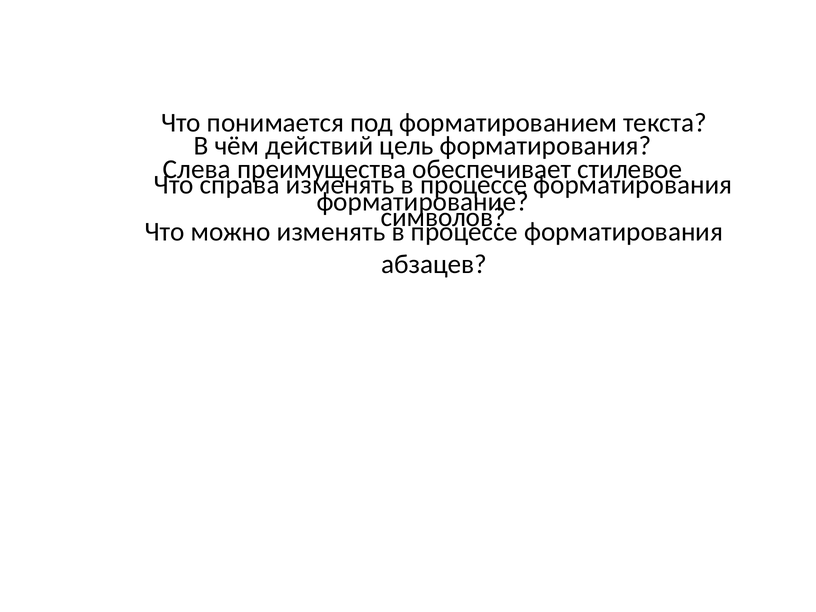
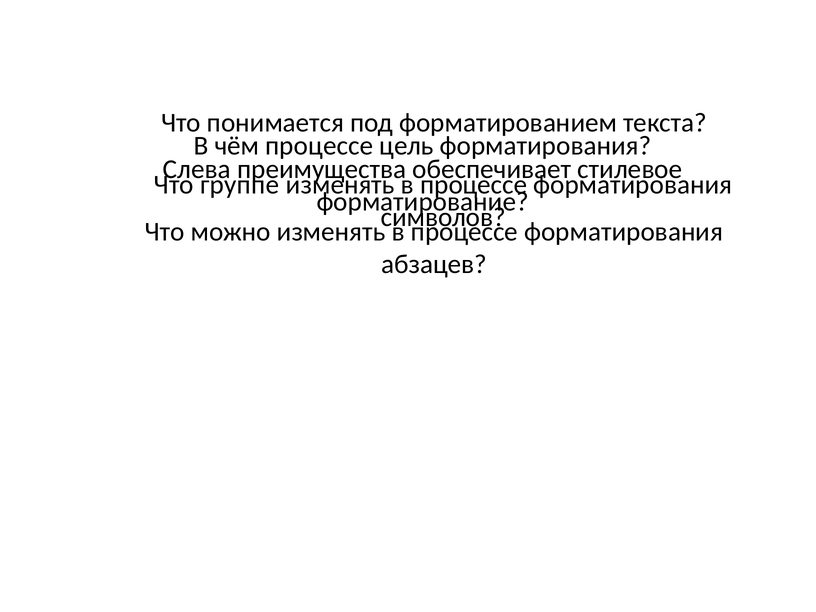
чём действий: действий -> процессе (319, 146)
справа: справа -> группе (240, 185)
